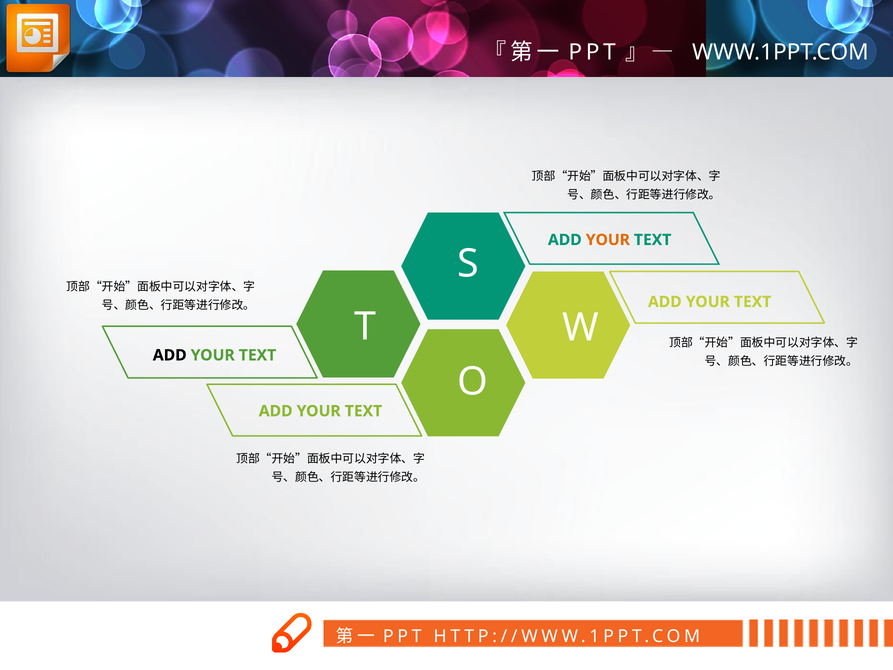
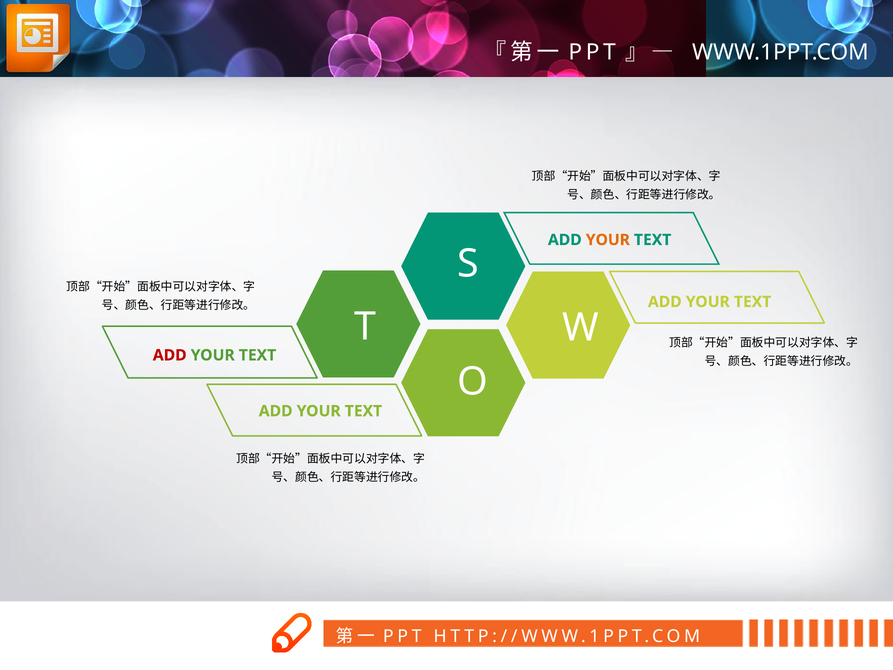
ADD colour: black -> red (170, 355)
